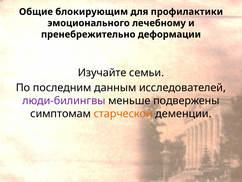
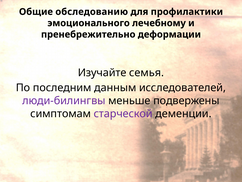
блокирующим: блокирующим -> обследованию (92, 12)
семьи: семьи -> семья (147, 72)
старческой colour: orange -> purple (123, 113)
